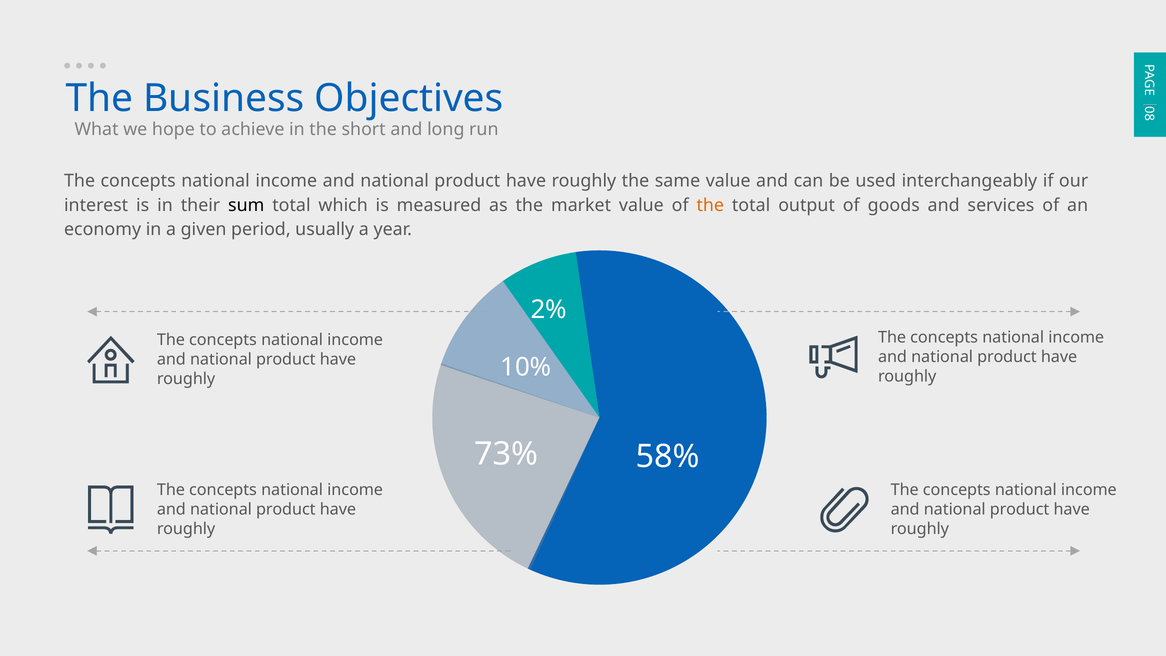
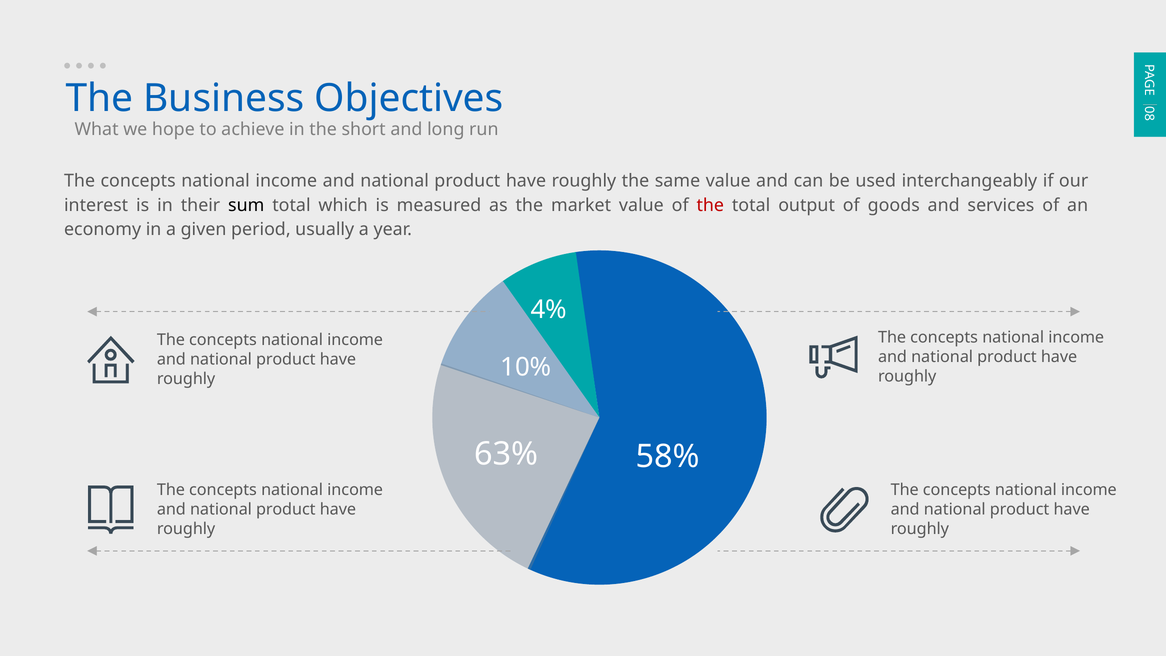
the colour: orange -> red (710, 205)
2%: 2% -> 4% (549, 310)
73%: 73% -> 63% (506, 454)
